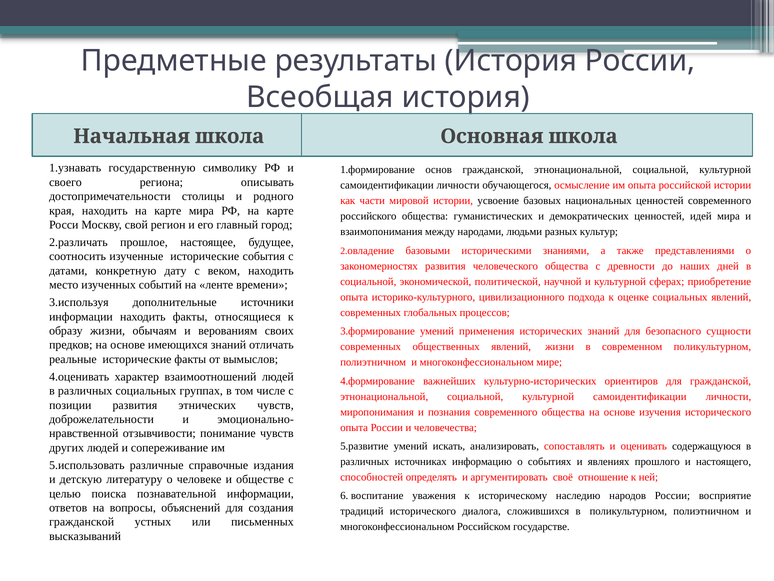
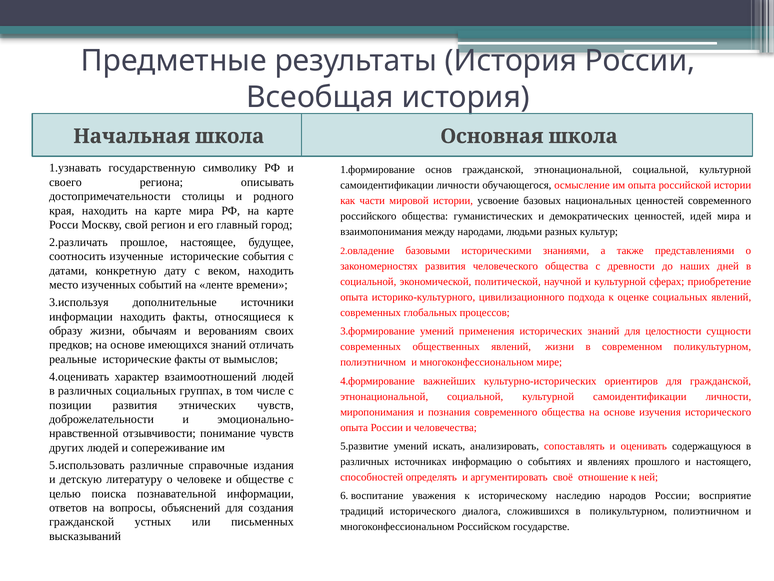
безопасного: безопасного -> целостности (673, 331)
